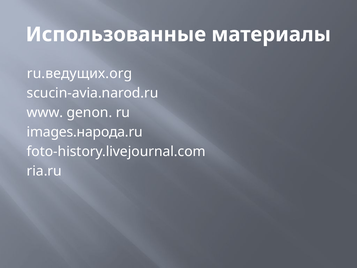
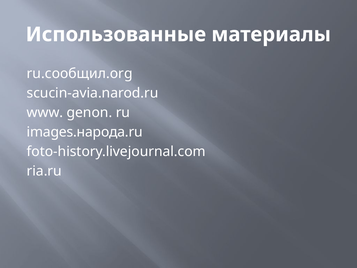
ru.ведущих.org: ru.ведущих.org -> ru.сообщил.org (80, 74)
